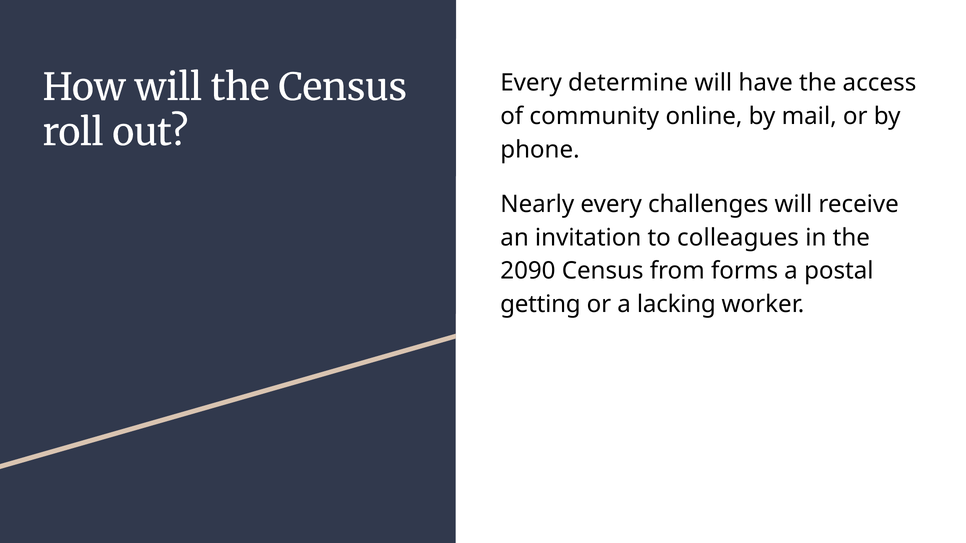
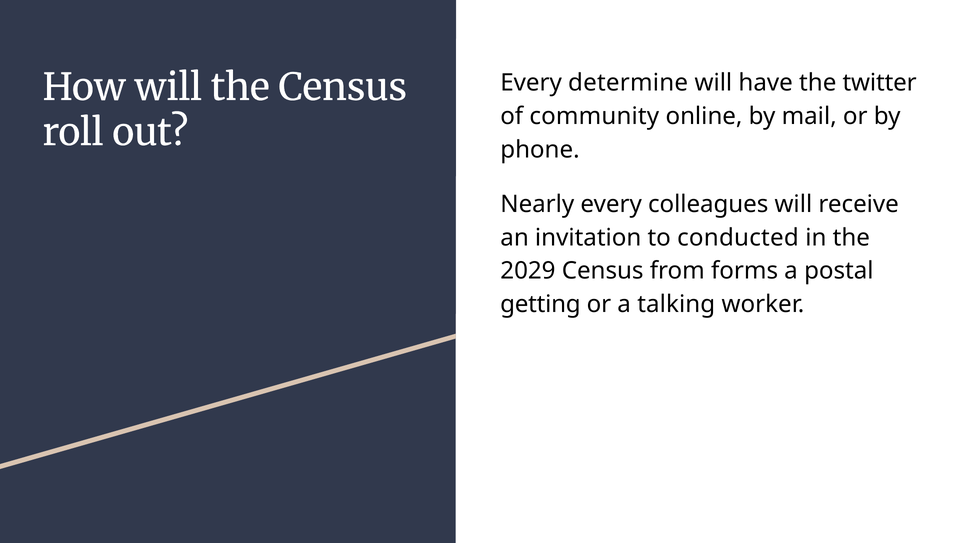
access: access -> twitter (880, 83)
challenges: challenges -> colleagues (708, 204)
colleagues: colleagues -> conducted (738, 238)
2090: 2090 -> 2029 (528, 271)
lacking: lacking -> talking (676, 304)
